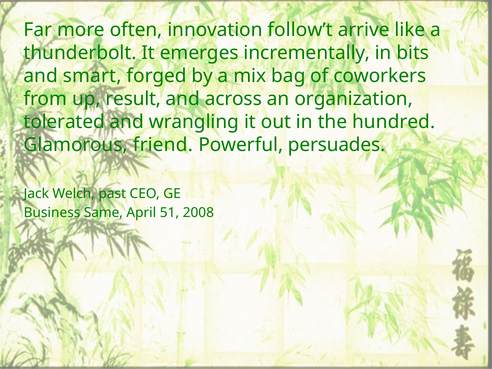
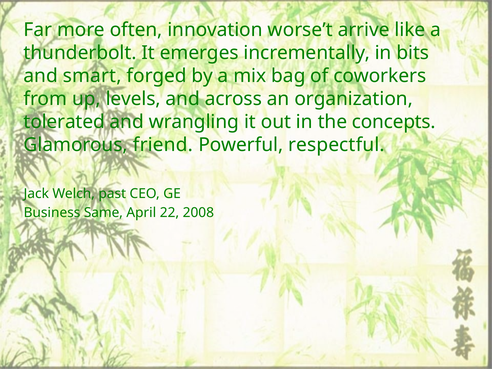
follow’t: follow’t -> worse’t (300, 30)
result: result -> levels (133, 99)
hundred: hundred -> concepts (394, 122)
persuades: persuades -> respectful (336, 145)
51: 51 -> 22 (169, 213)
